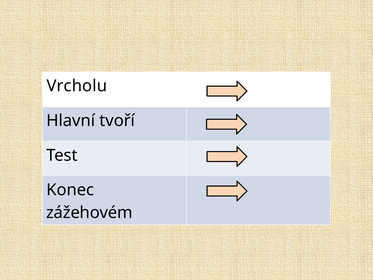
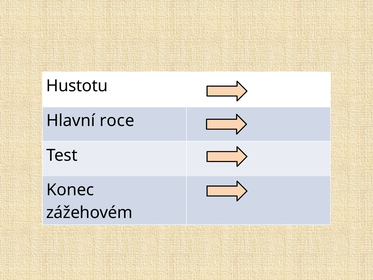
Vrcholu: Vrcholu -> Hustotu (77, 86)
tvoří: tvoří -> roce (117, 120)
